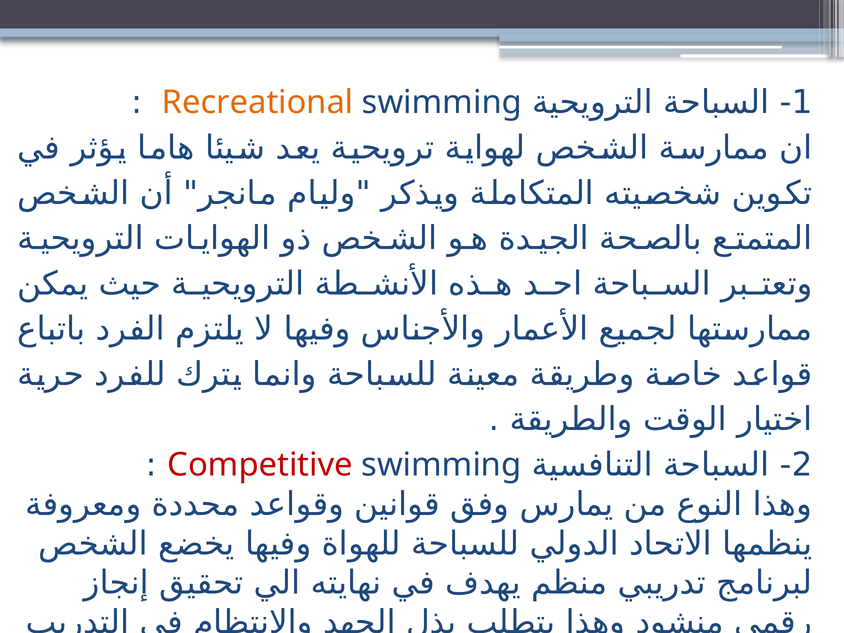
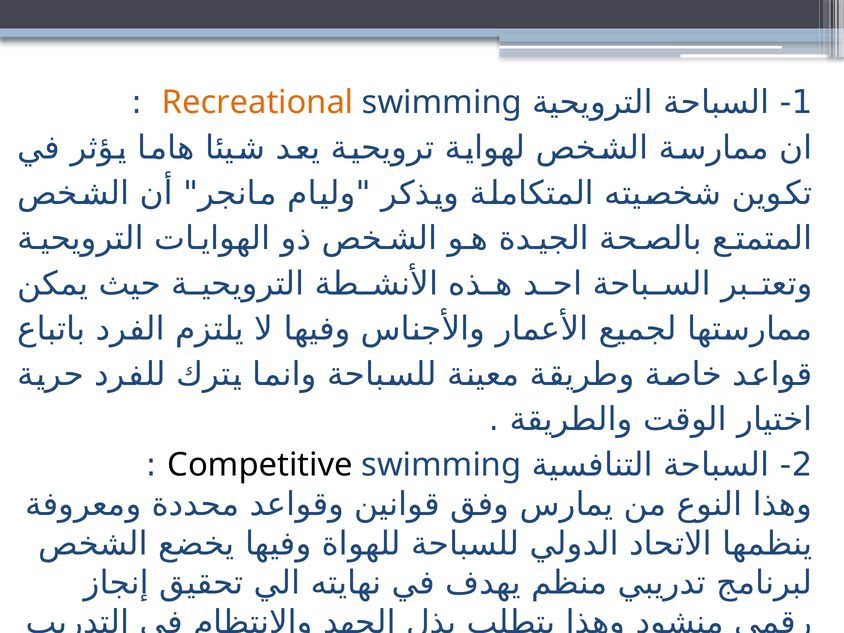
Competitive colour: red -> black (260, 465)
